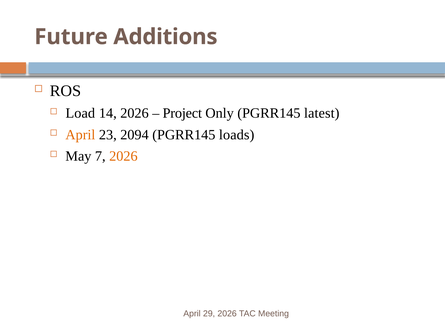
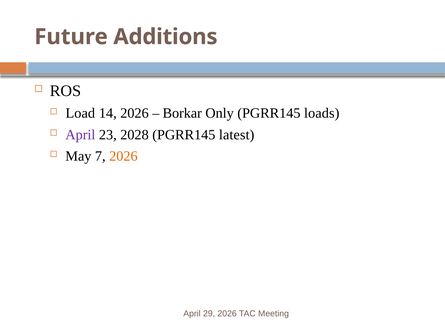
Project: Project -> Borkar (182, 113)
latest: latest -> loads (322, 113)
April colour: orange -> purple (80, 135)
2094: 2094 -> 2028 (134, 135)
loads: loads -> latest (237, 135)
